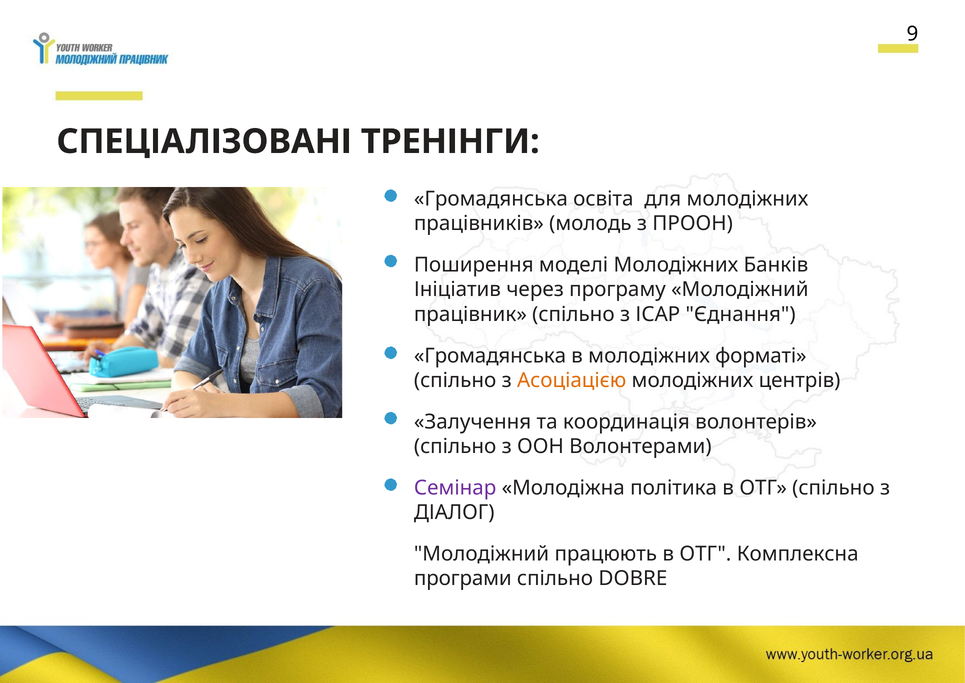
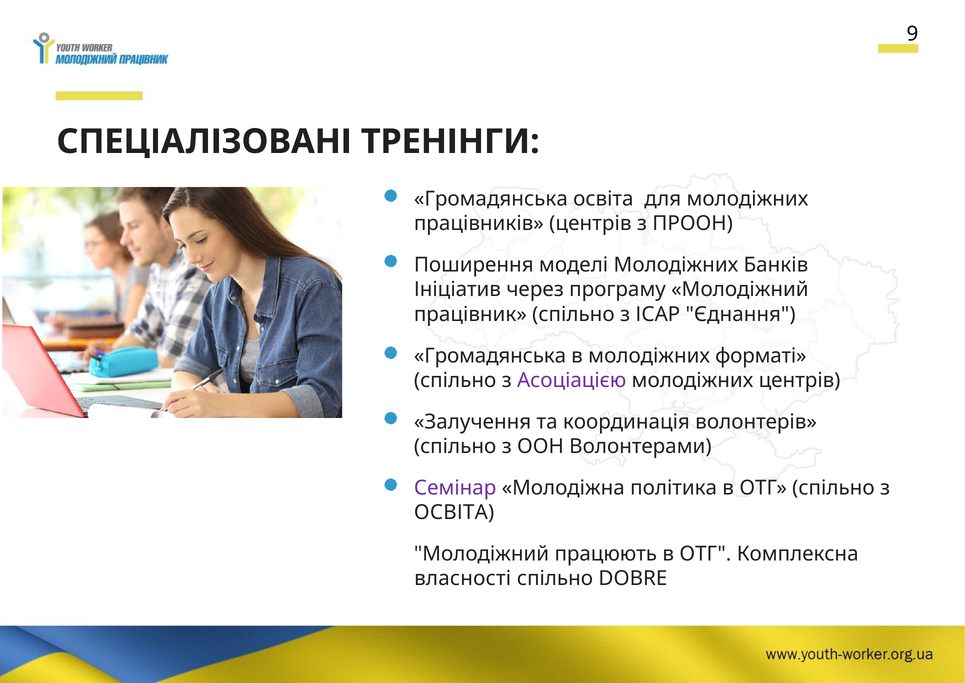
працівників молодь: молодь -> центрів (590, 223)
Асоціацією colour: orange -> purple (572, 380)
ДІАЛОГ: ДІАЛОГ -> ОСВІТА (454, 512)
програми: програми -> власності (463, 578)
